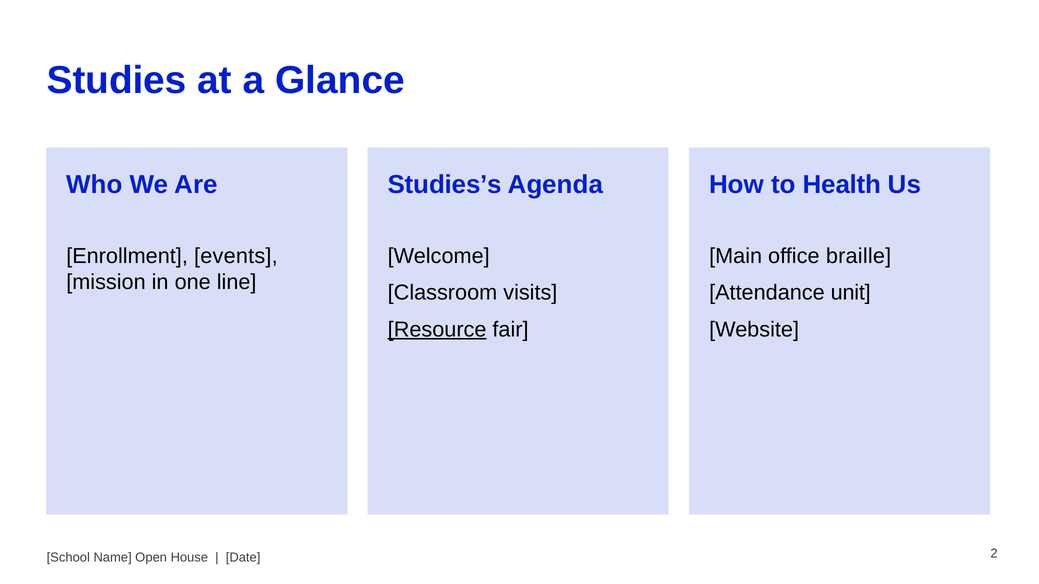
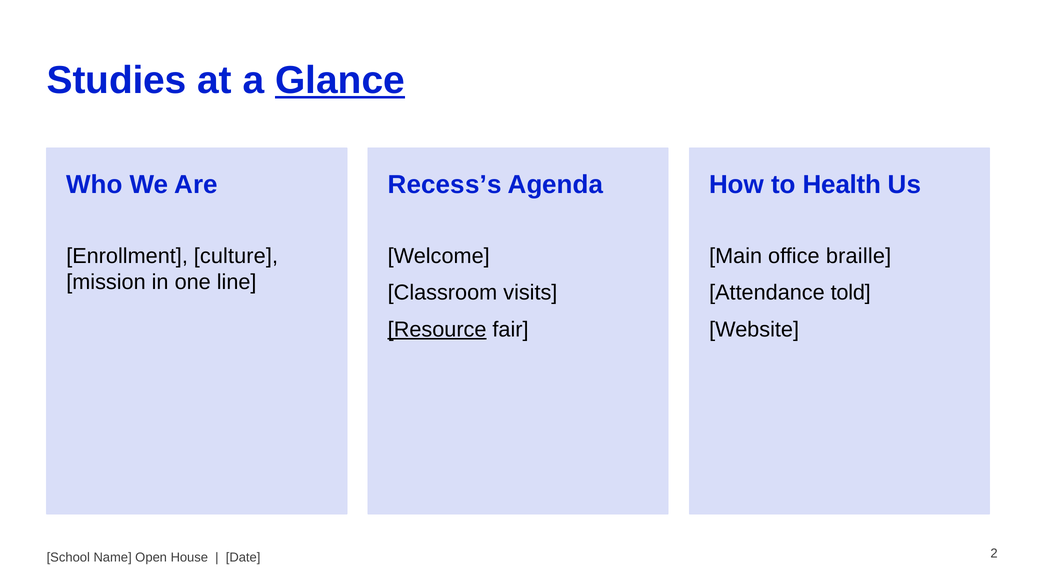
Glance underline: none -> present (340, 81)
Studies’s: Studies’s -> Recess’s (445, 185)
events: events -> culture (236, 256)
unit: unit -> told (851, 293)
